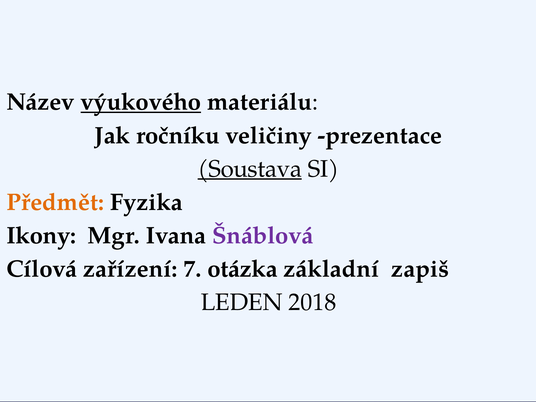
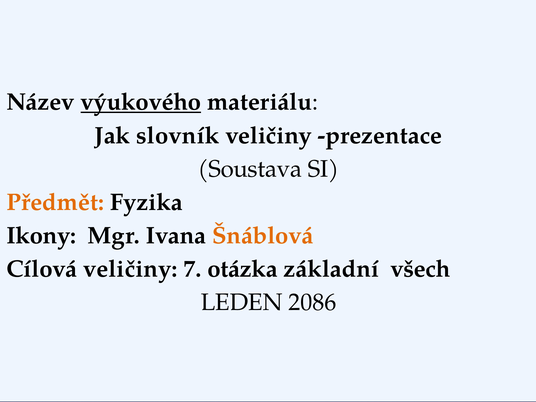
ročníku: ročníku -> slovník (178, 135)
Soustava underline: present -> none (250, 169)
Šnáblová colour: purple -> orange (263, 236)
Cílová zařízení: zařízení -> veličiny (130, 269)
zapiš: zapiš -> všech (420, 269)
2018: 2018 -> 2086 (312, 302)
